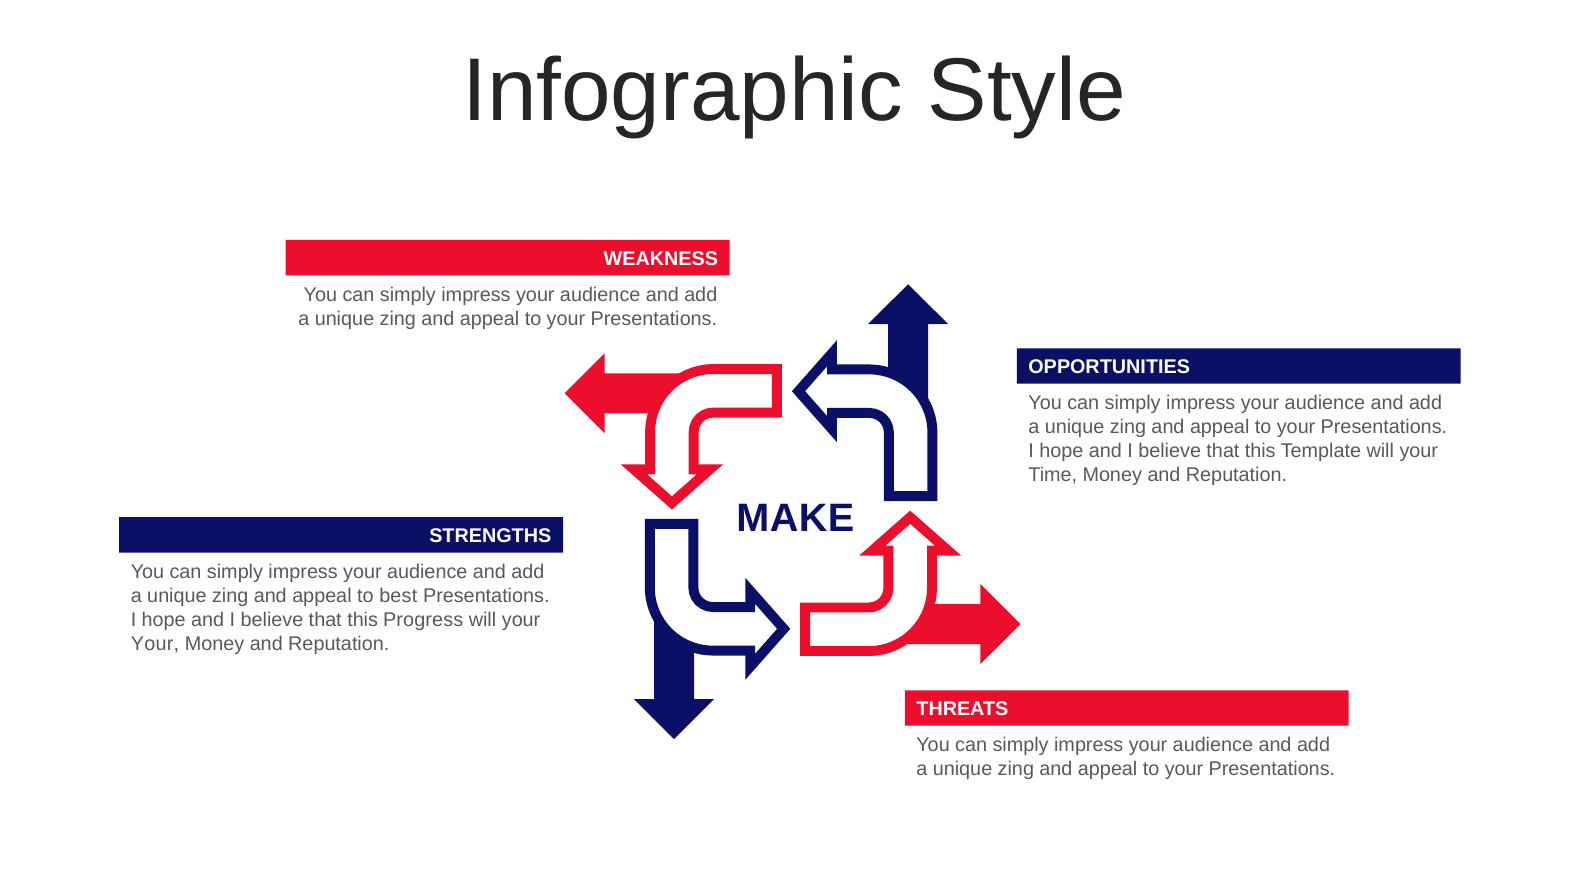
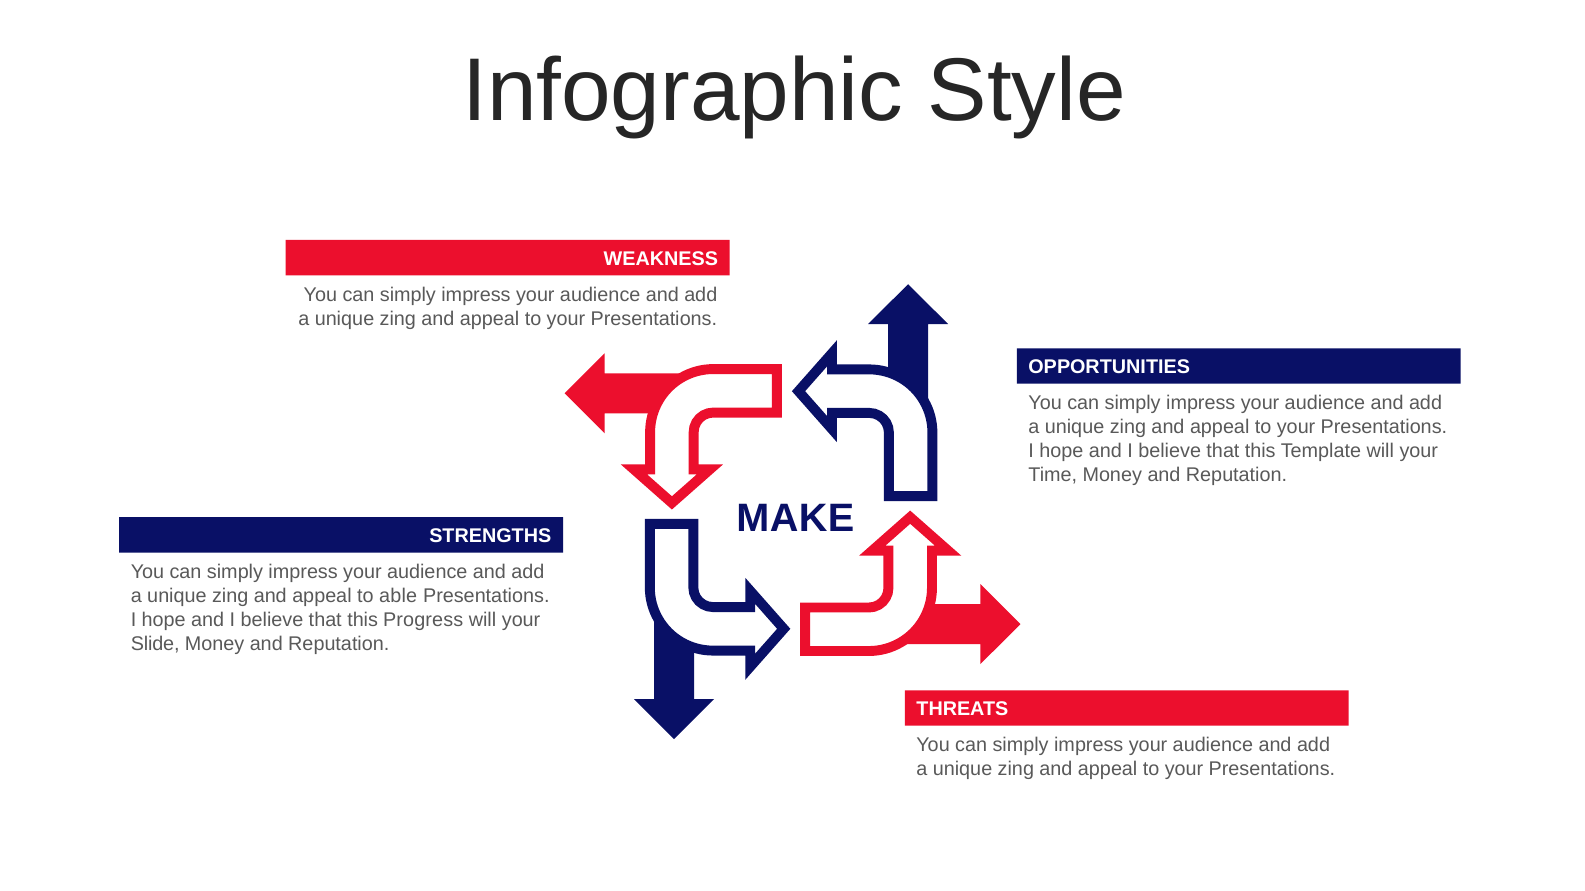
best: best -> able (398, 596)
Your: Your -> Slide (155, 644)
